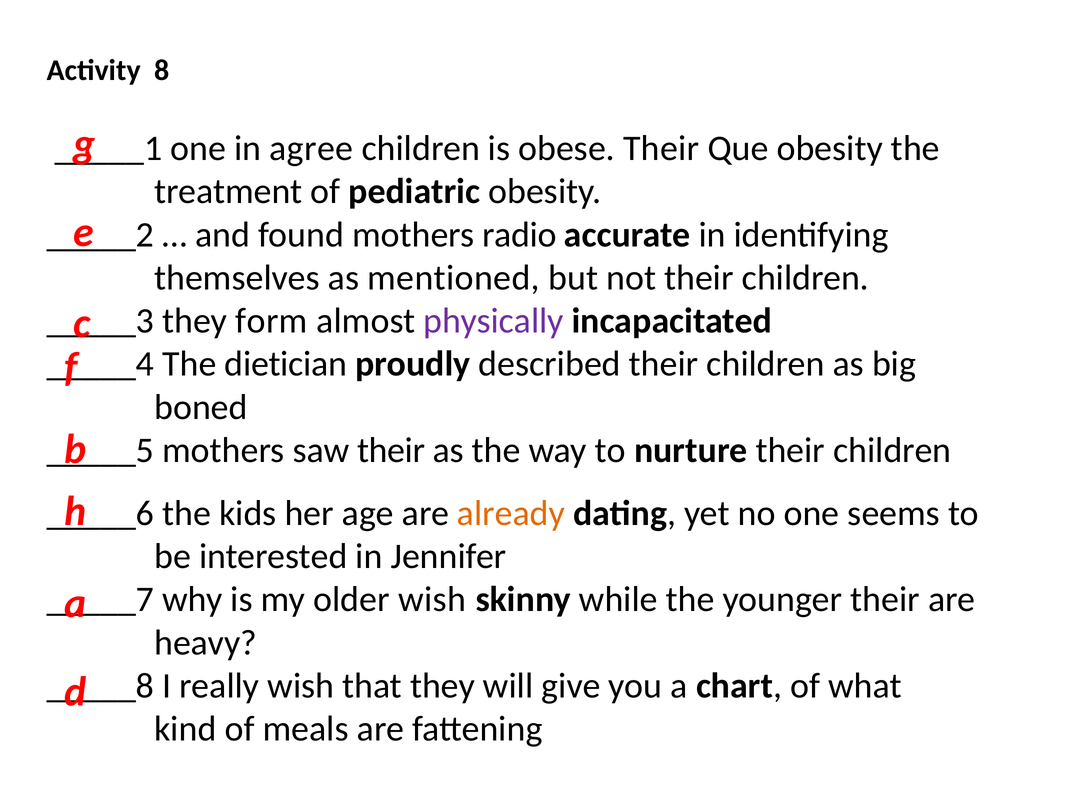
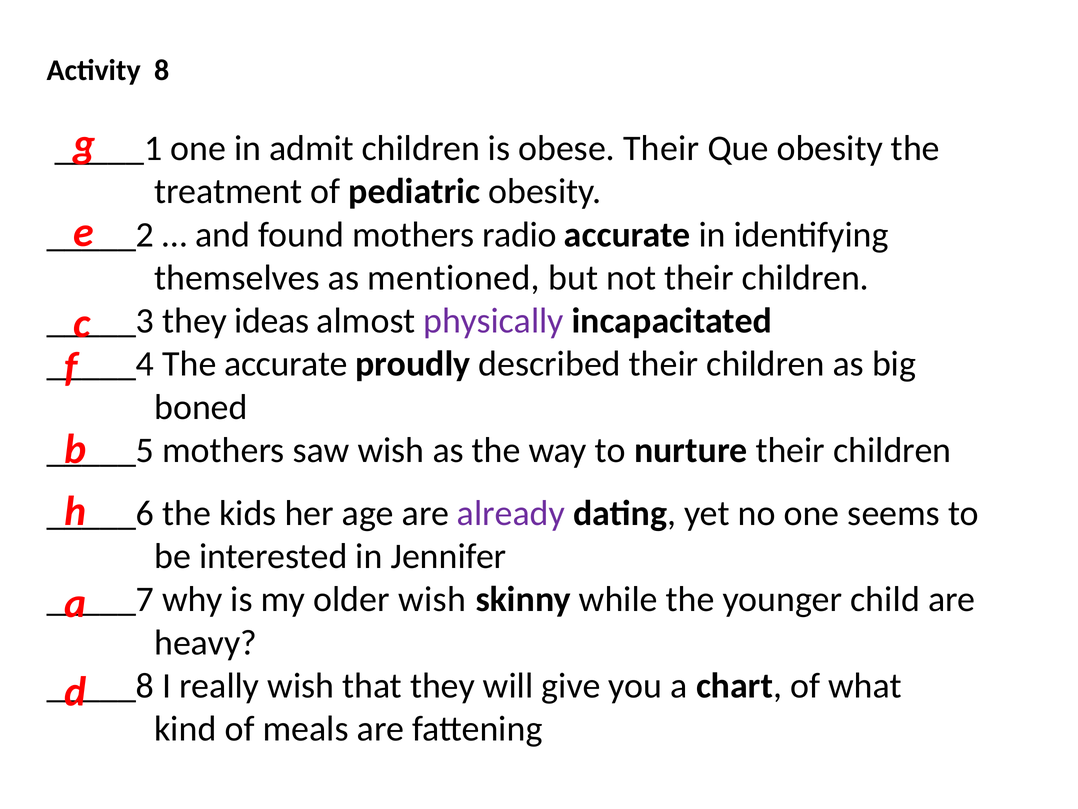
agree: agree -> admit (312, 148)
form: form -> ideas (272, 321)
The dietician: dietician -> accurate (286, 364)
saw their: their -> wish (391, 450)
already colour: orange -> purple (511, 513)
younger their: their -> child (885, 599)
